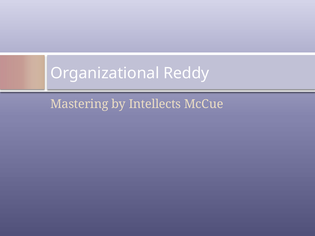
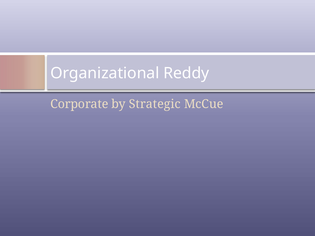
Mastering: Mastering -> Corporate (79, 104)
Intellects: Intellects -> Strategic (155, 104)
